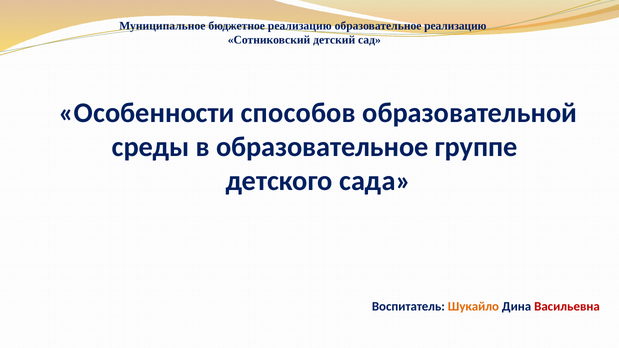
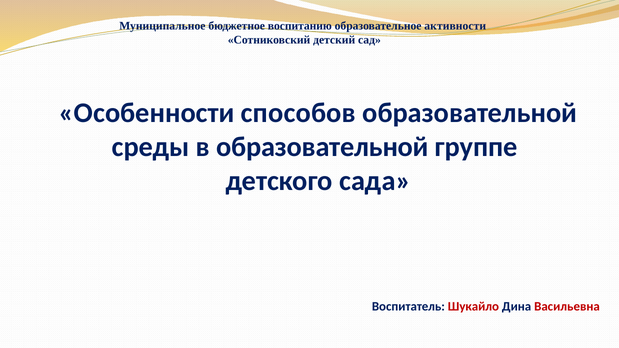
бюджетное реализацию: реализацию -> воспитанию (300, 26)
образовательное реализацию: реализацию -> активности (455, 26)
в образовательное: образовательное -> образовательной (322, 147)
Шукайло colour: orange -> red (473, 307)
